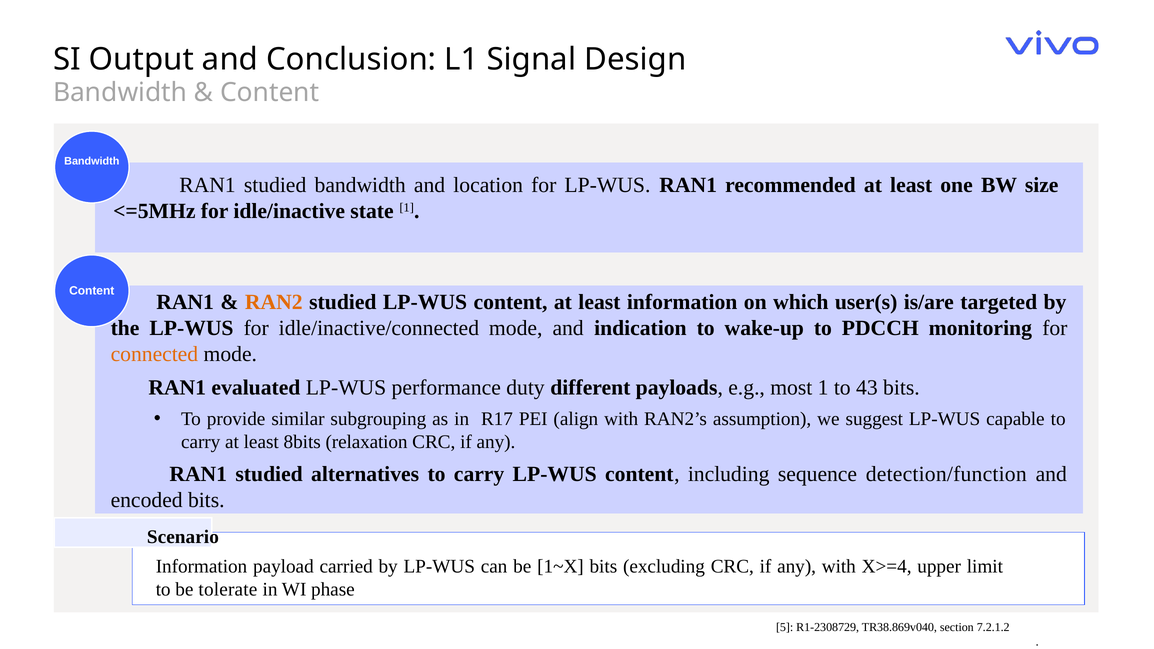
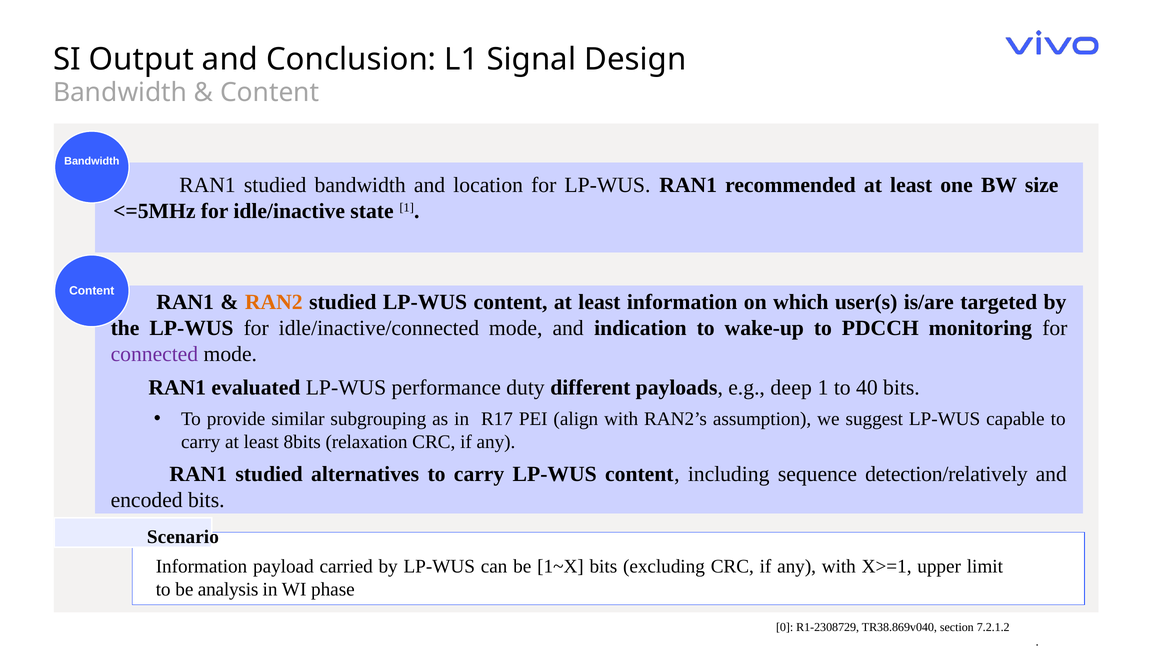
connected colour: orange -> purple (154, 354)
most: most -> deep (791, 388)
43: 43 -> 40 (867, 388)
detection/function: detection/function -> detection/relatively (946, 474)
X>=4: X>=4 -> X>=1 (887, 567)
tolerate: tolerate -> analysis (228, 590)
5: 5 -> 0 (785, 627)
